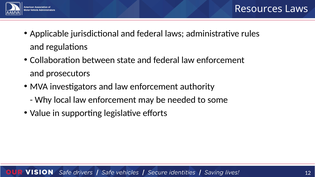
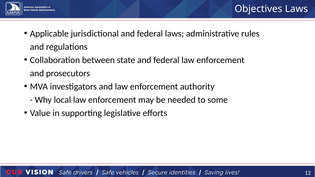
Resources: Resources -> Objectives (258, 9)
